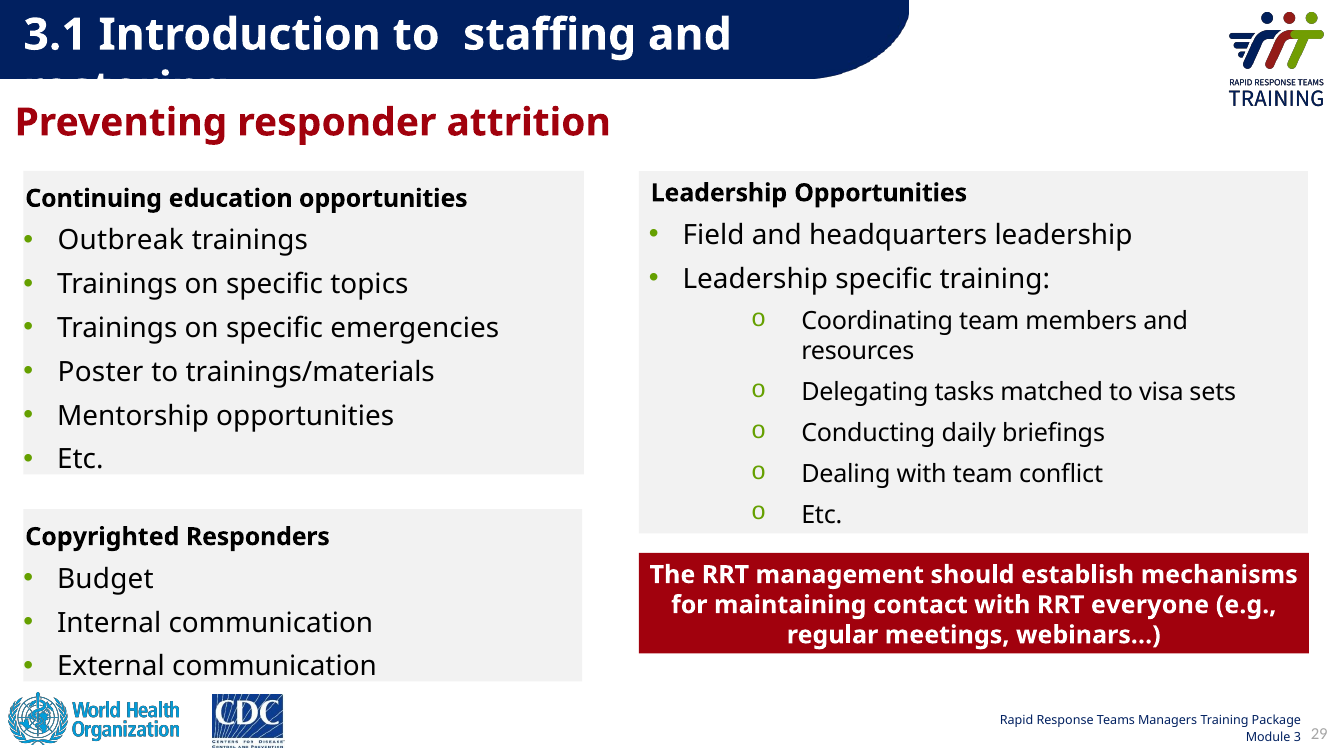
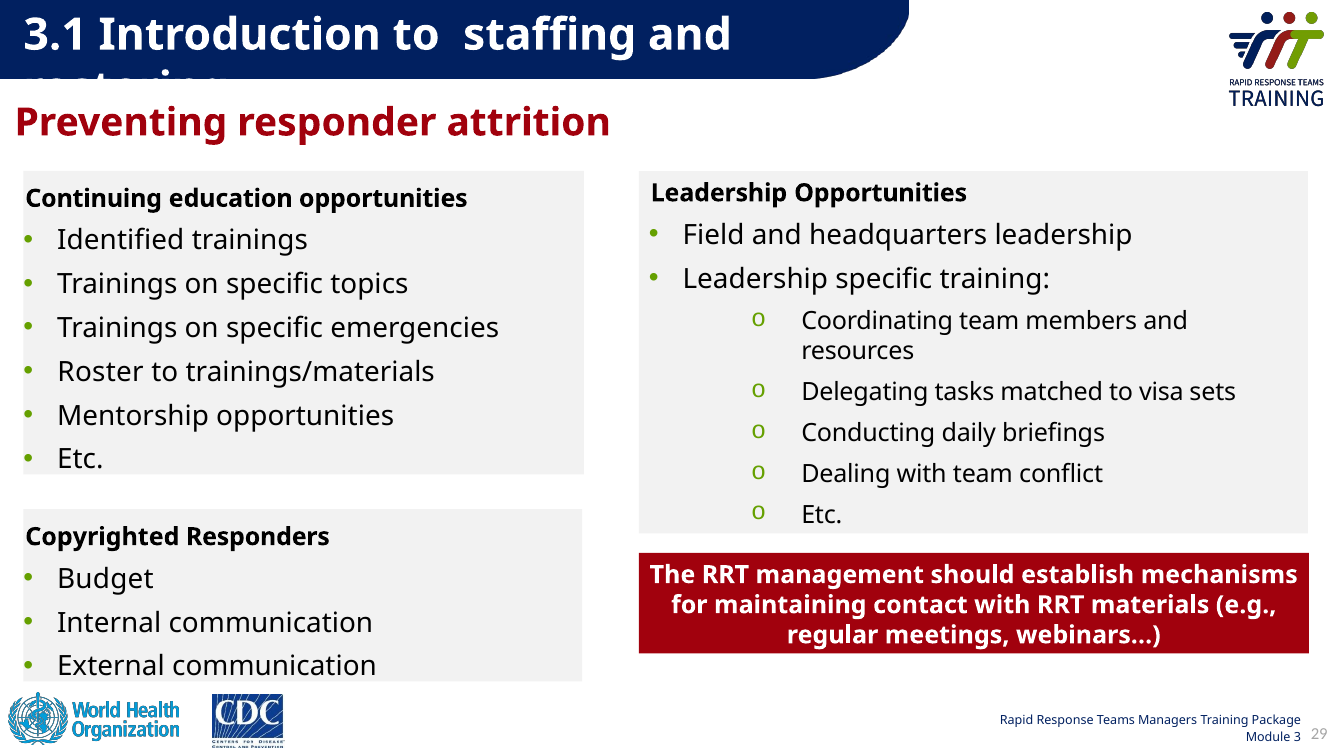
Outbreak: Outbreak -> Identified (121, 241)
Poster: Poster -> Roster (101, 372)
everyone: everyone -> materials (1150, 605)
